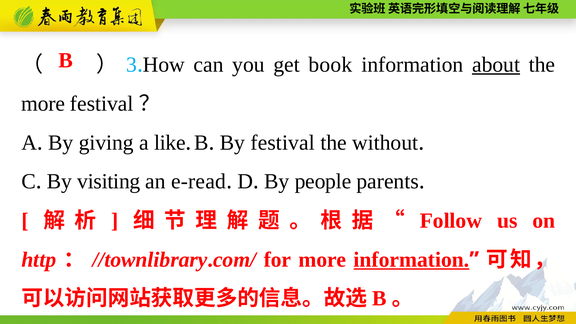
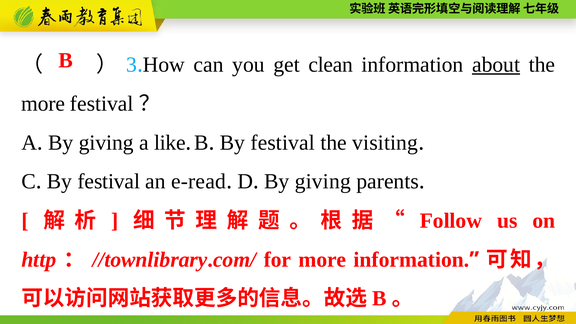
book: book -> clean (331, 65)
without: without -> visiting (385, 143)
visiting: visiting -> festival (109, 182)
people: people -> giving (323, 182)
information underline: present -> none (411, 260)
